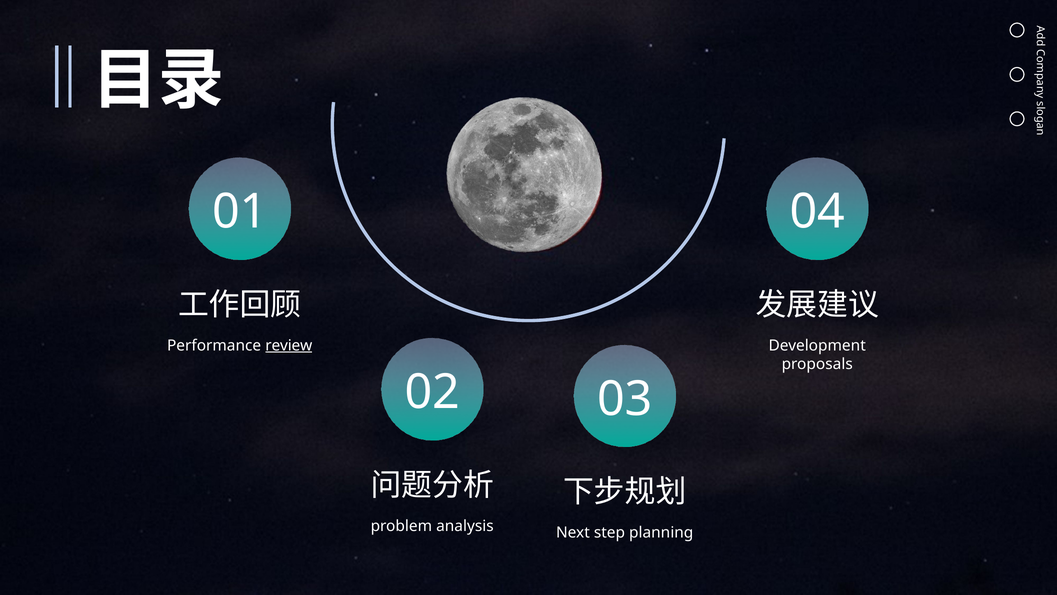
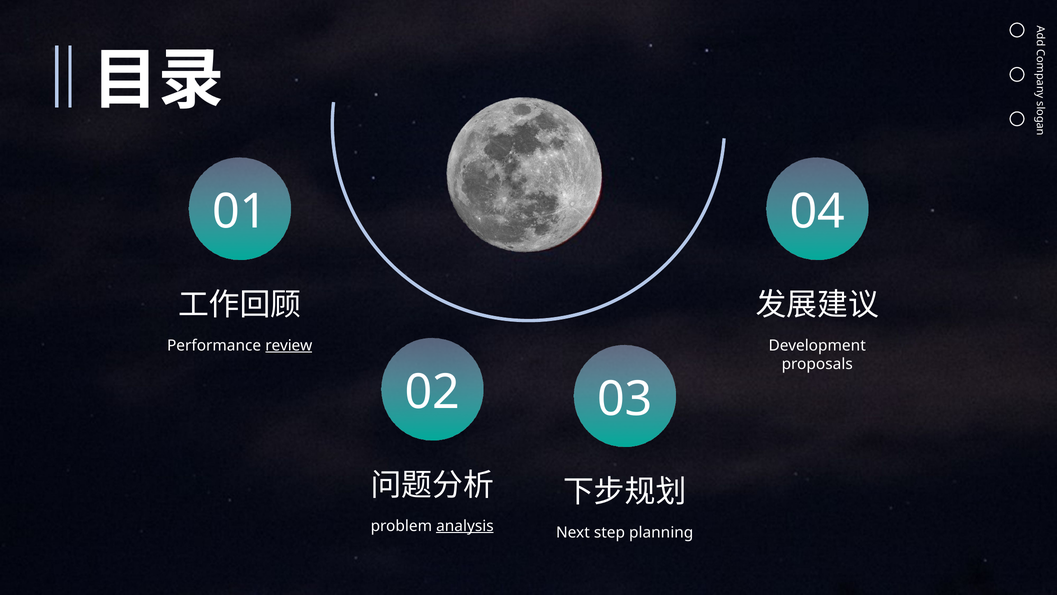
analysis underline: none -> present (465, 526)
